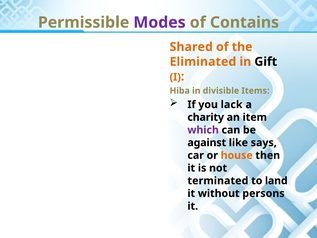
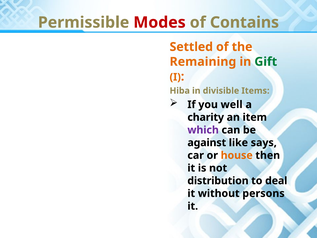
Modes colour: purple -> red (160, 22)
Shared: Shared -> Settled (191, 47)
Eliminated: Eliminated -> Remaining (203, 62)
Gift colour: black -> green (266, 62)
lack: lack -> well (232, 104)
terminated: terminated -> distribution (218, 181)
land: land -> deal (276, 181)
